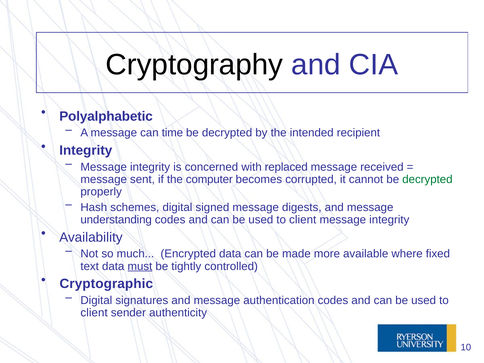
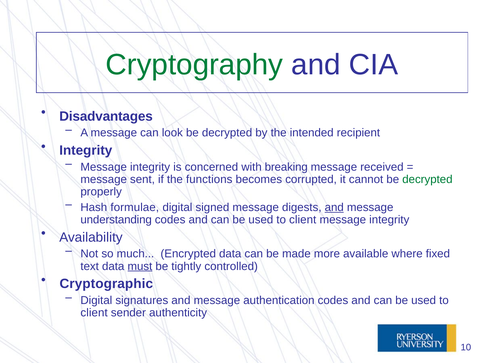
Cryptography colour: black -> green (194, 65)
Polyalphabetic: Polyalphabetic -> Disadvantages (106, 116)
time: time -> look (172, 133)
replaced: replaced -> breaking (286, 167)
computer: computer -> functions (209, 179)
schemes: schemes -> formulae (135, 207)
and underline: none -> present (334, 207)
